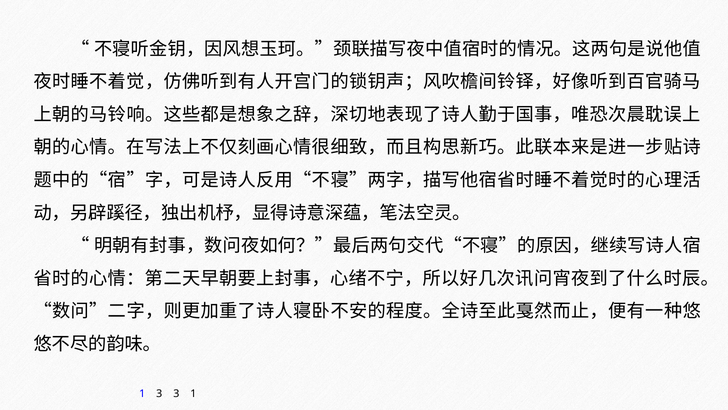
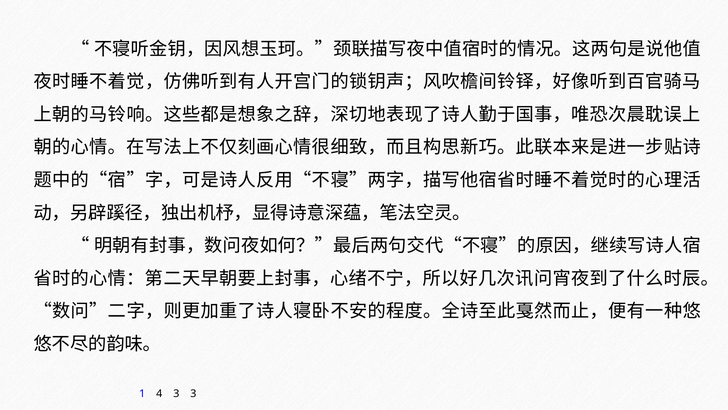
1 3: 3 -> 4 (159, 394)
3 1: 1 -> 3 (193, 394)
